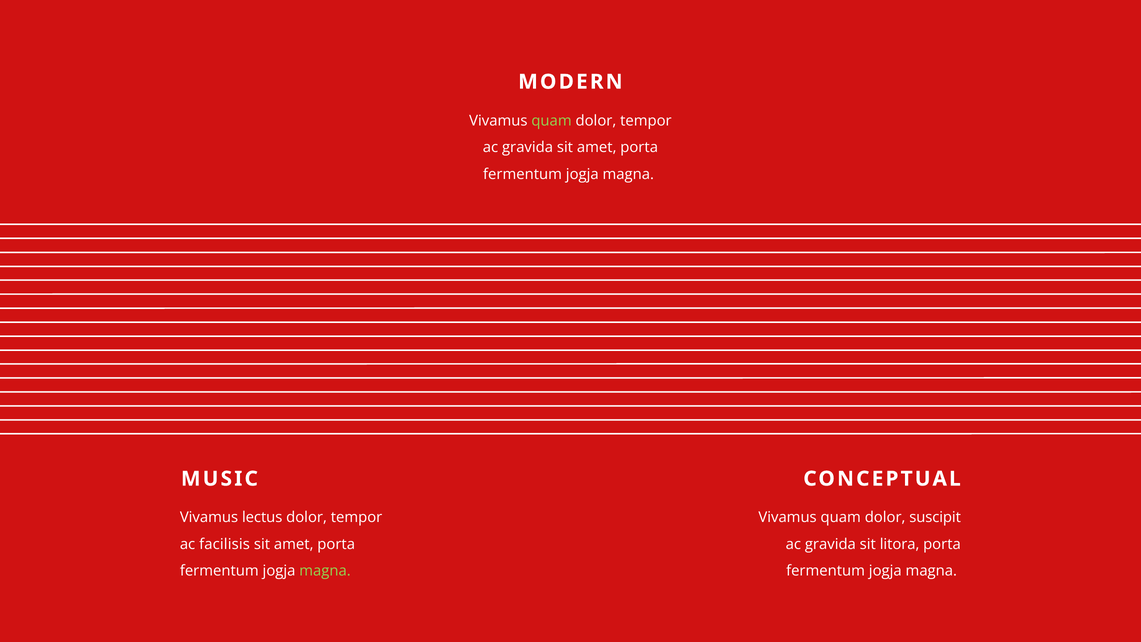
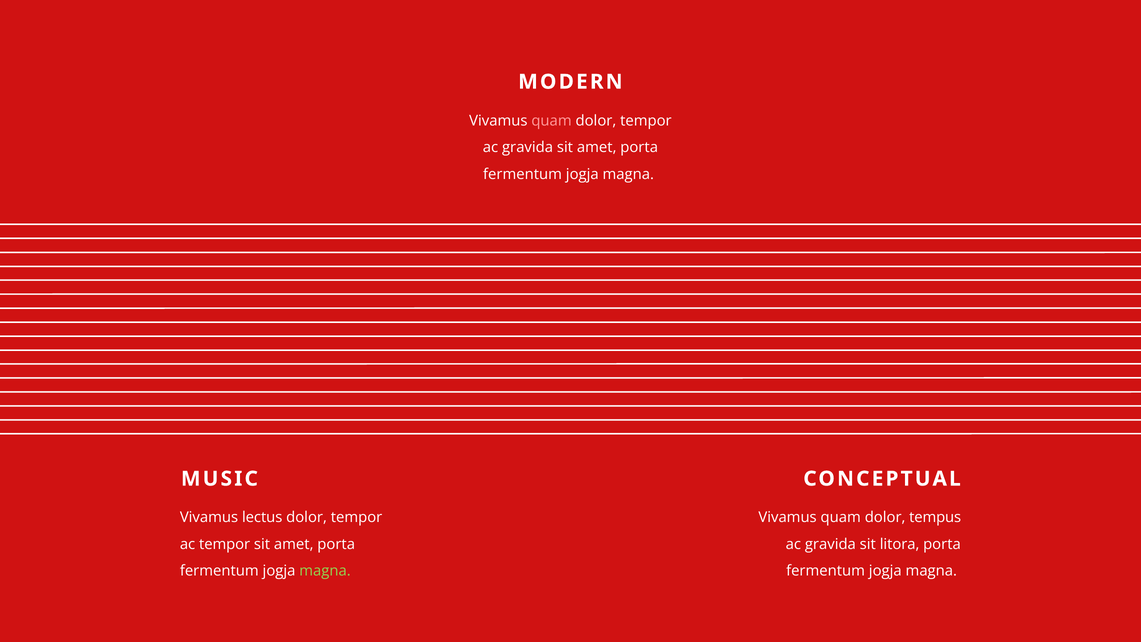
quam colour: light green -> pink (552, 121)
suscipit: suscipit -> tempus (935, 517)
ac facilisis: facilisis -> tempor (225, 544)
